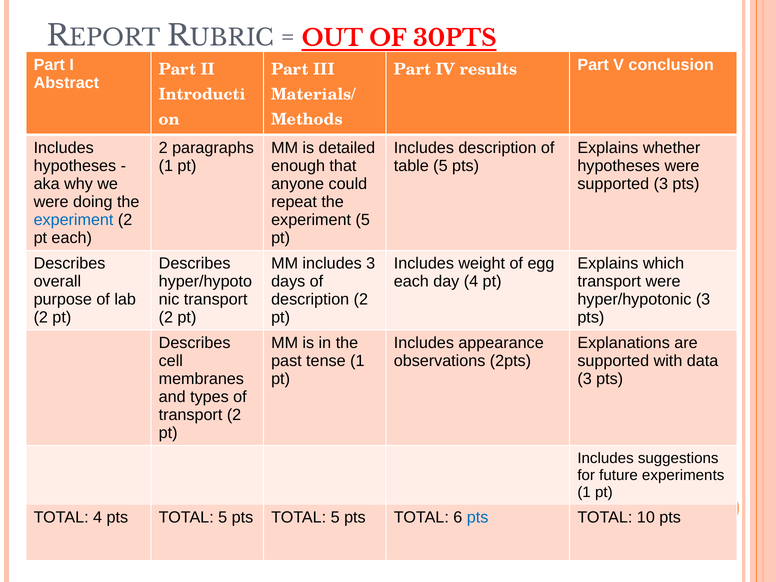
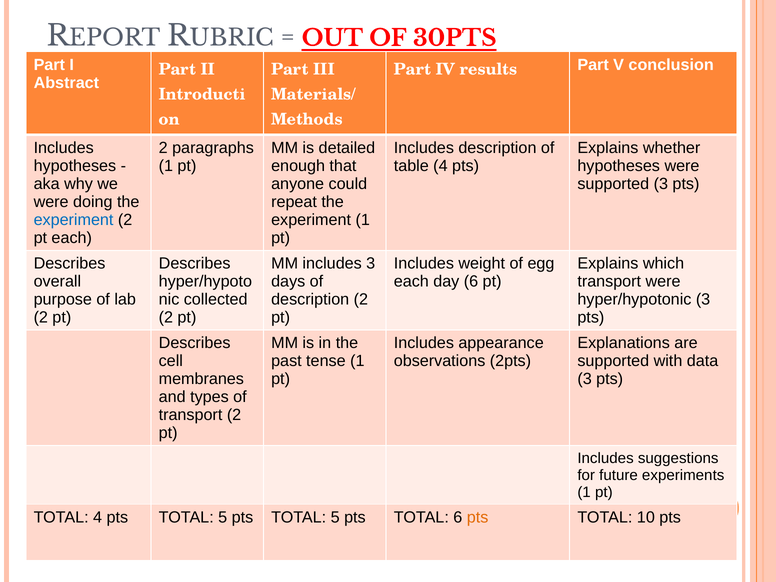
table 5: 5 -> 4 (440, 166)
experiment 5: 5 -> 1 (363, 220)
day 4: 4 -> 6 (471, 281)
transport: transport -> collected (216, 299)
pts colour: blue -> orange (478, 517)
